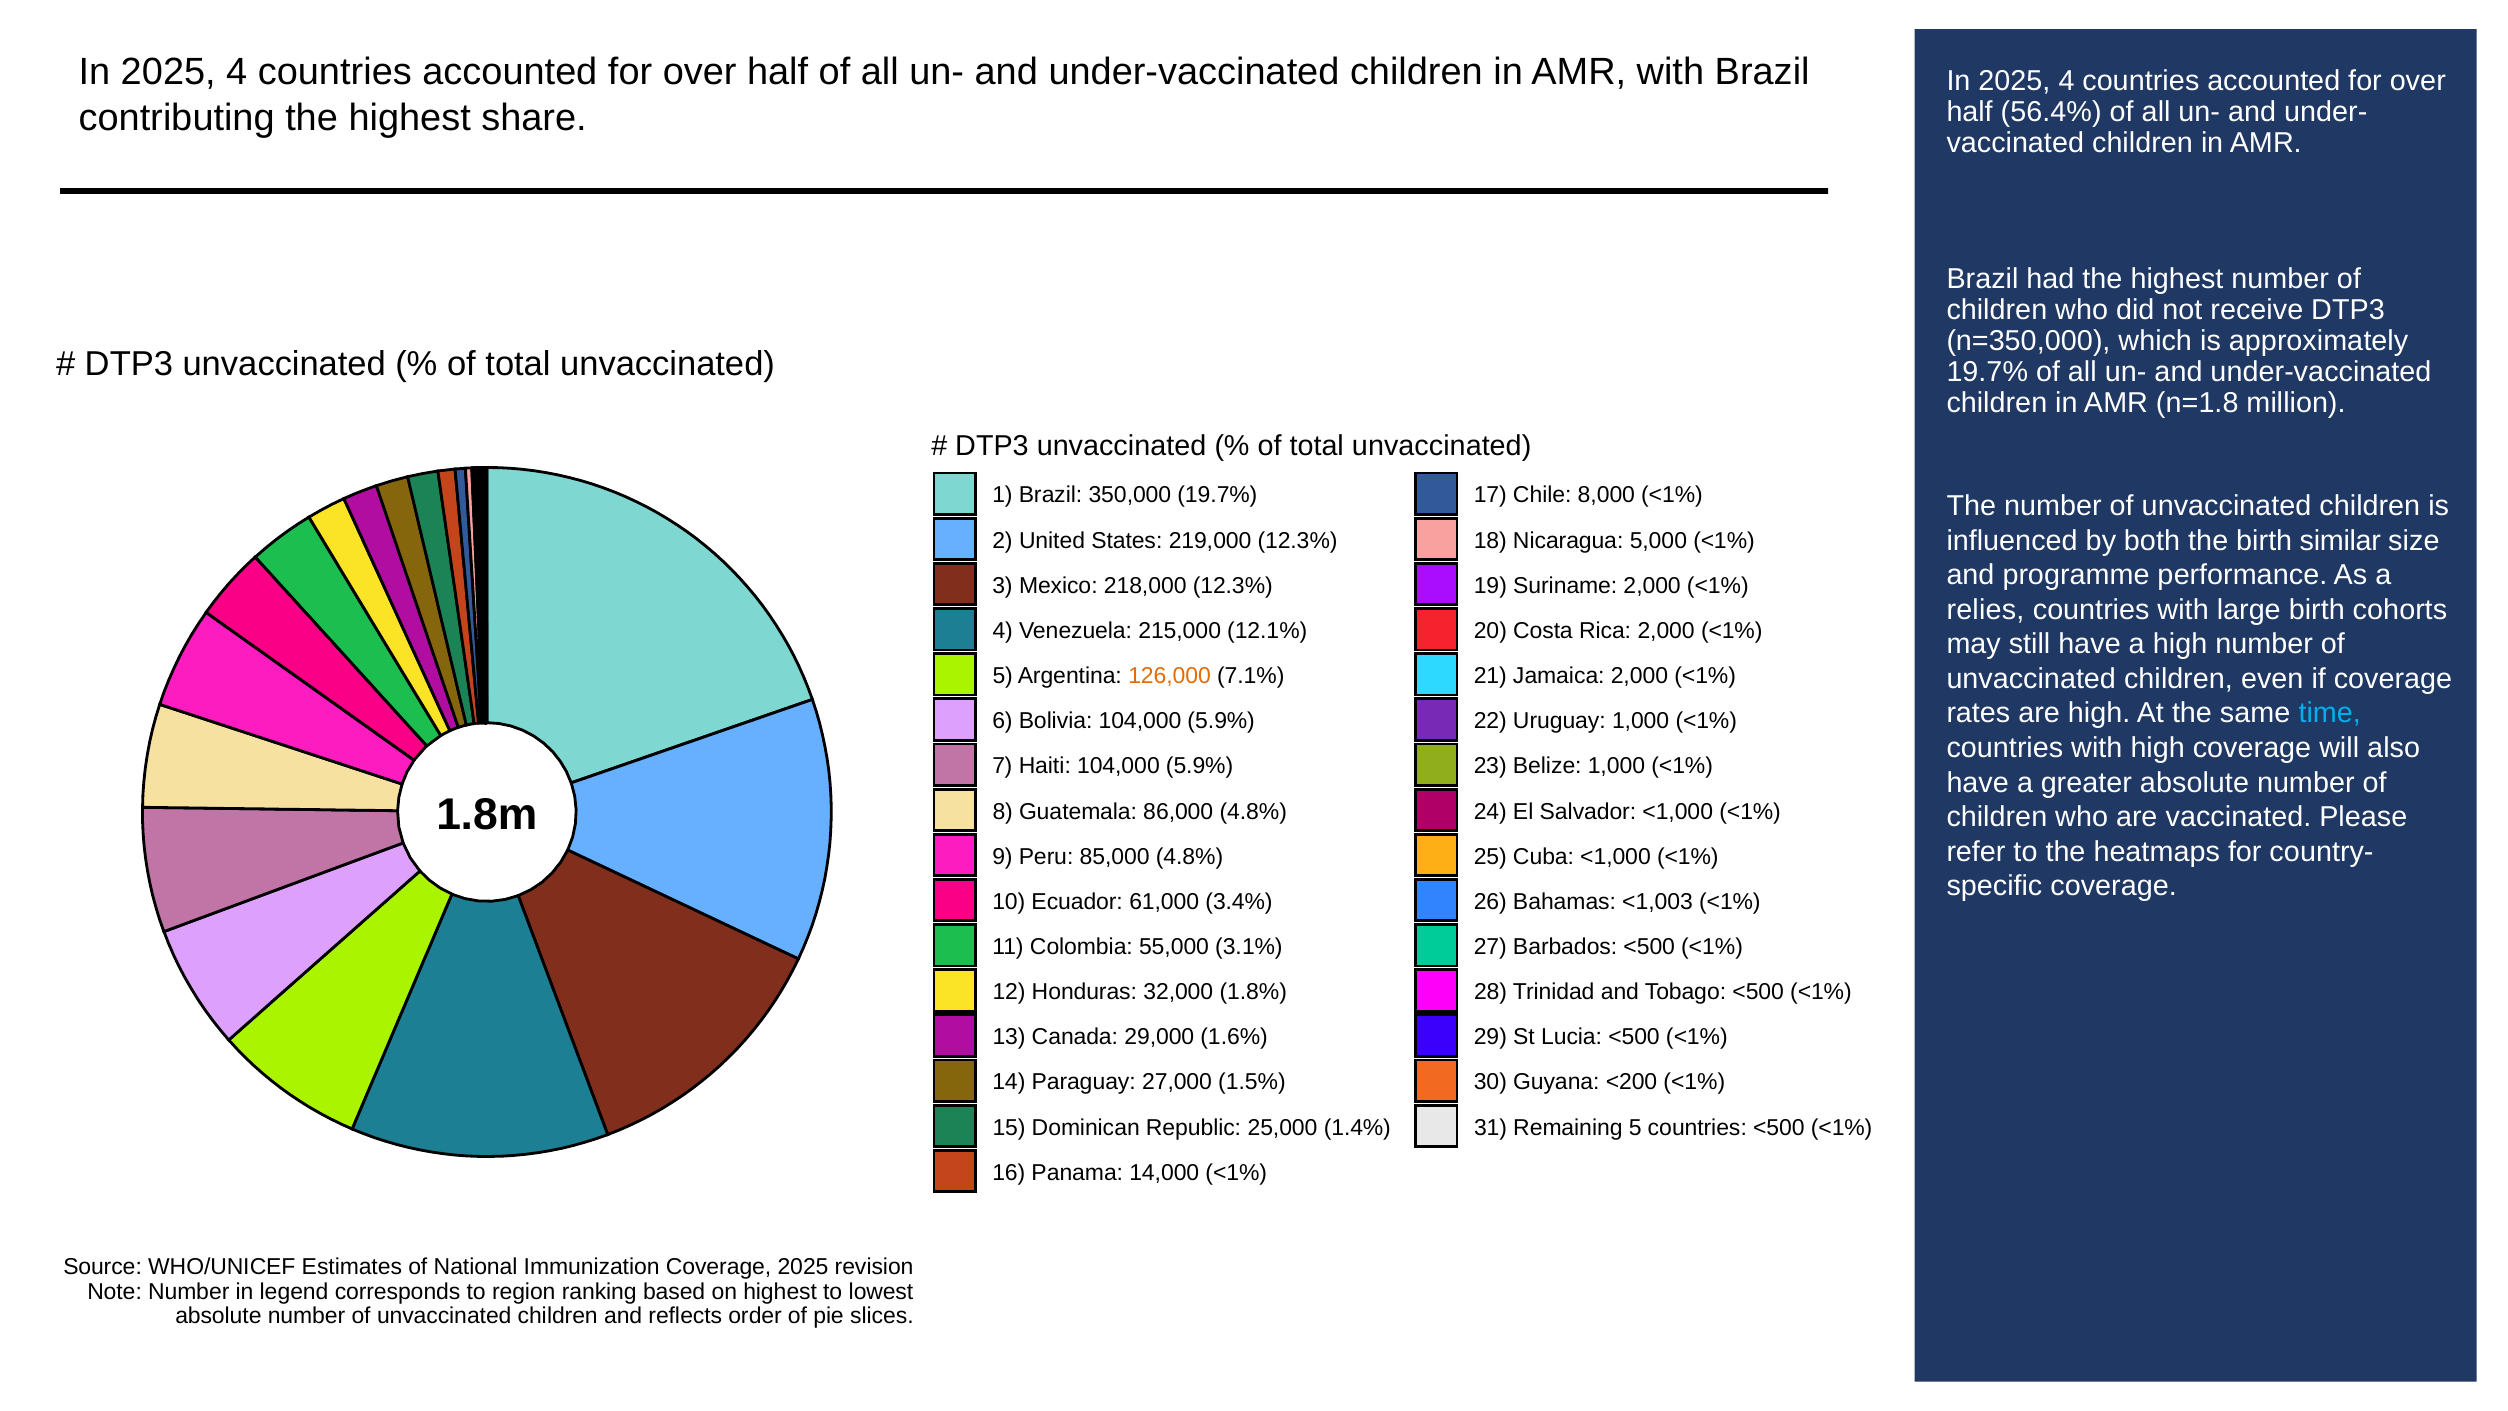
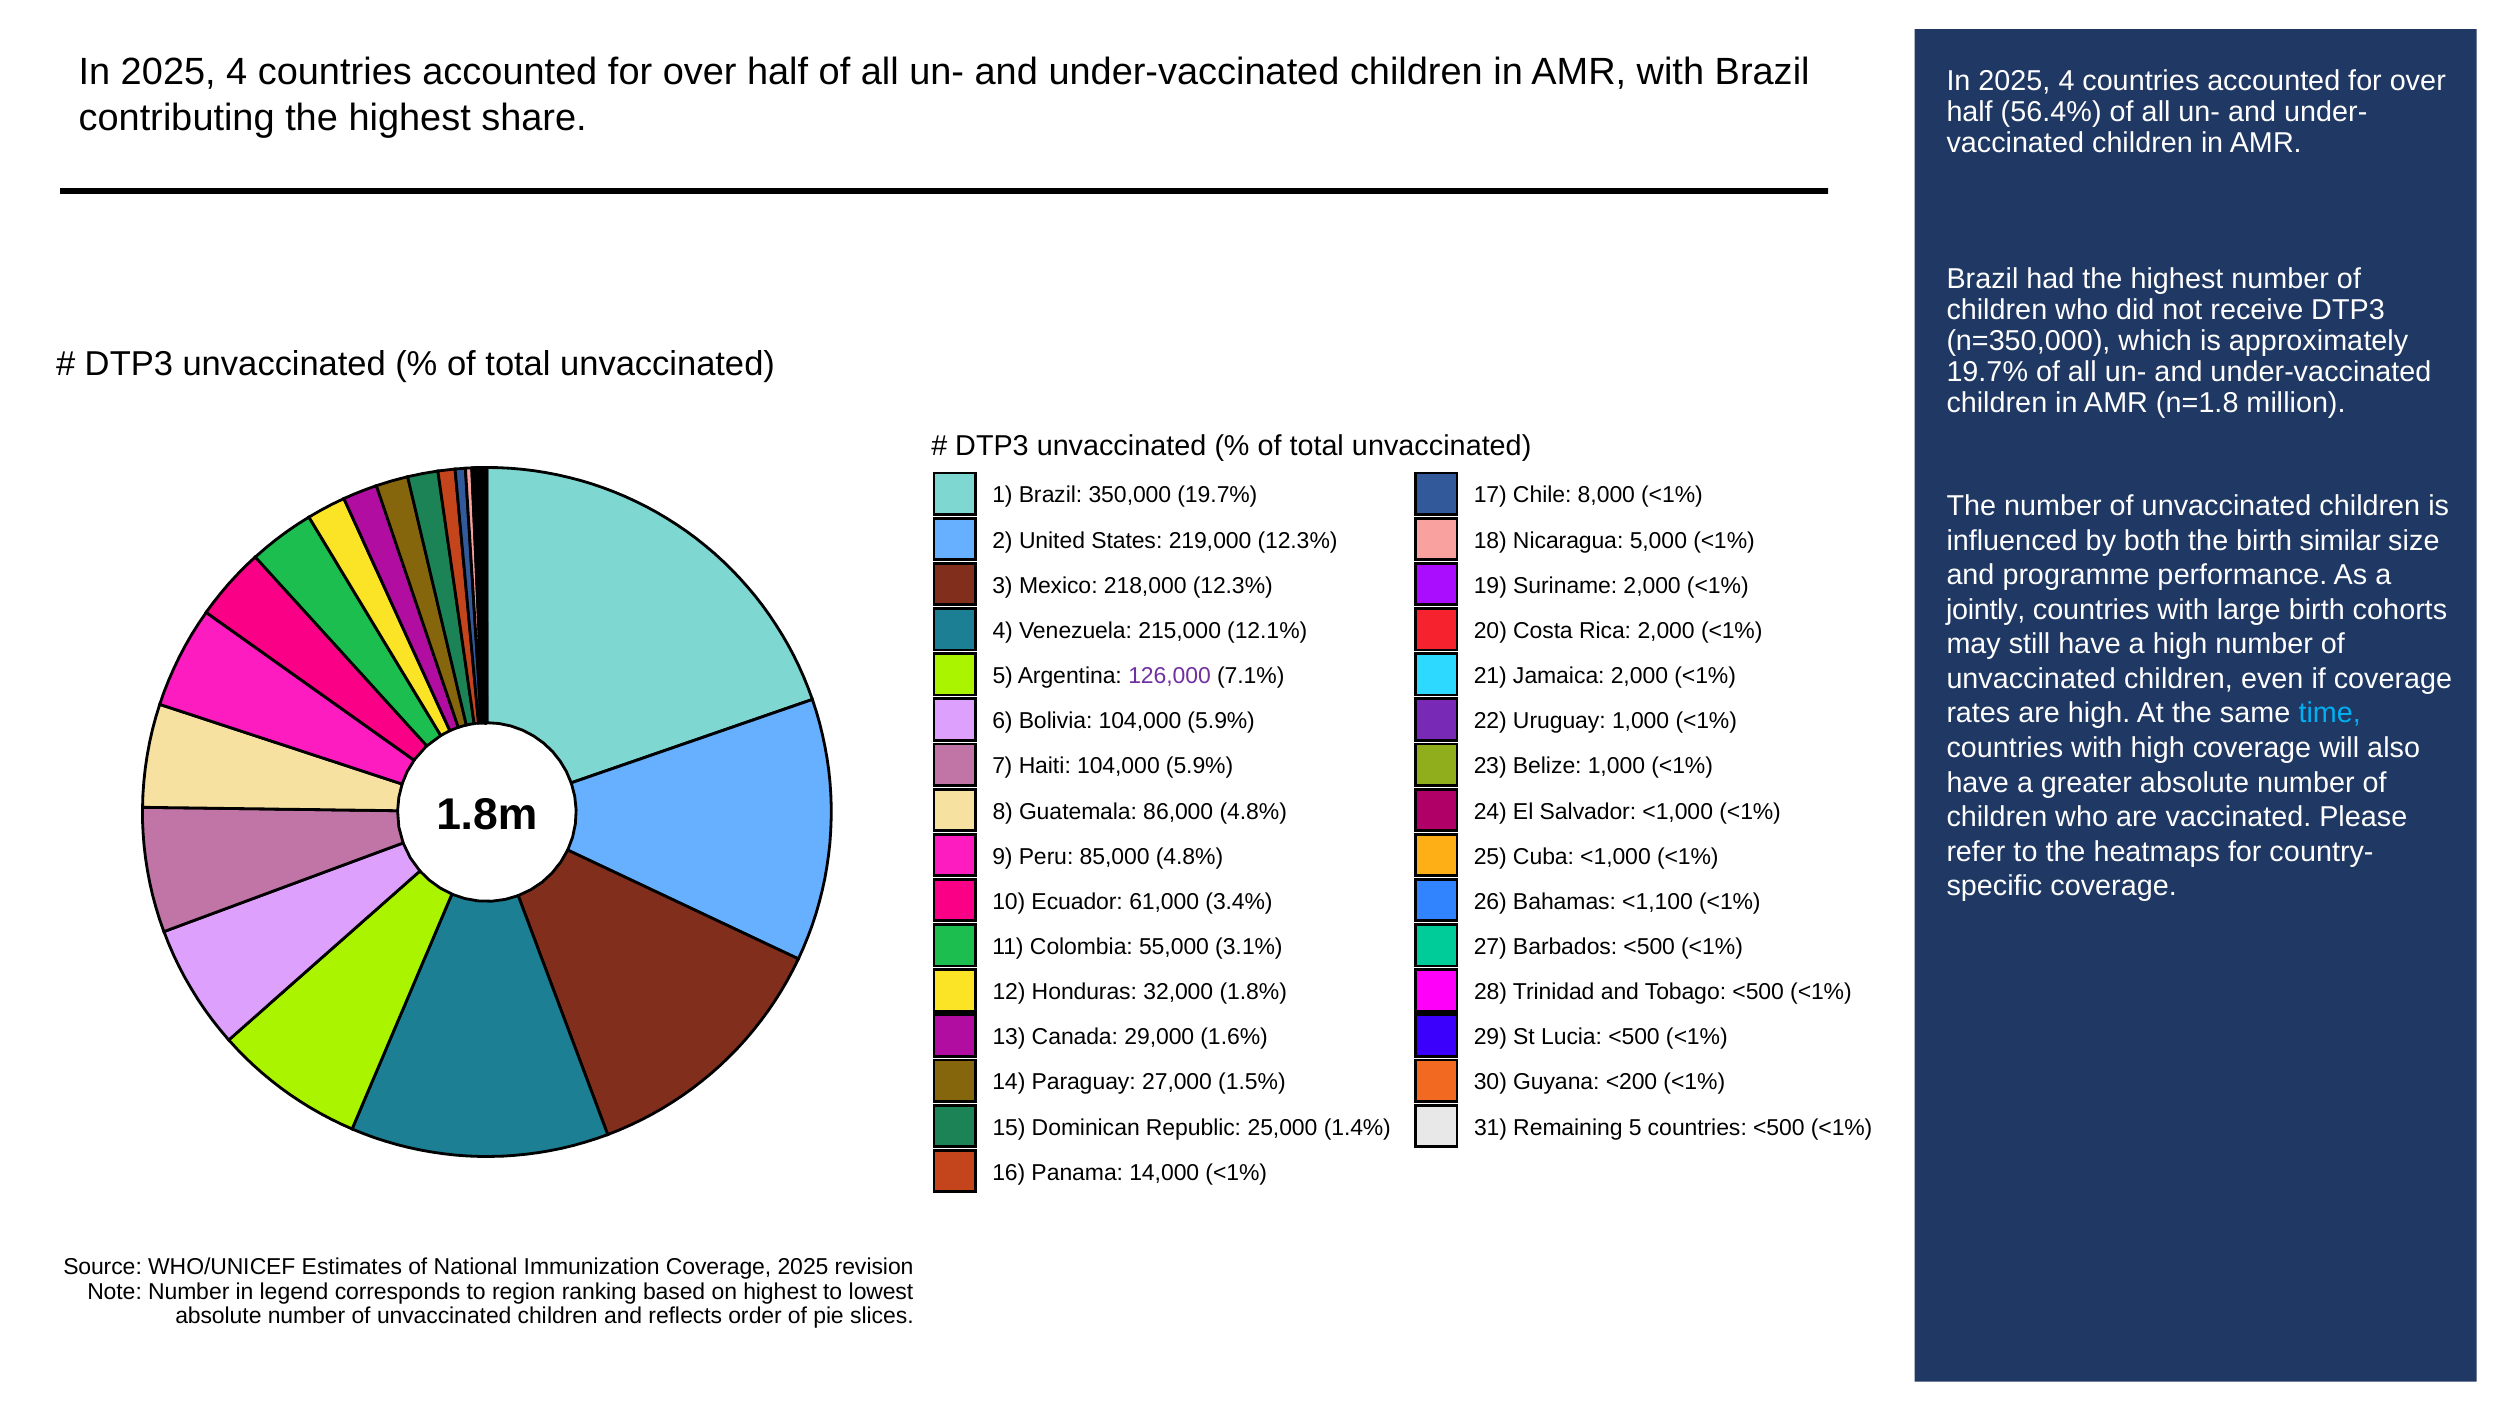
relies: relies -> jointly (1986, 610)
126,000 colour: orange -> purple (1170, 676)
<1,003: <1,003 -> <1,100 (1658, 902)
